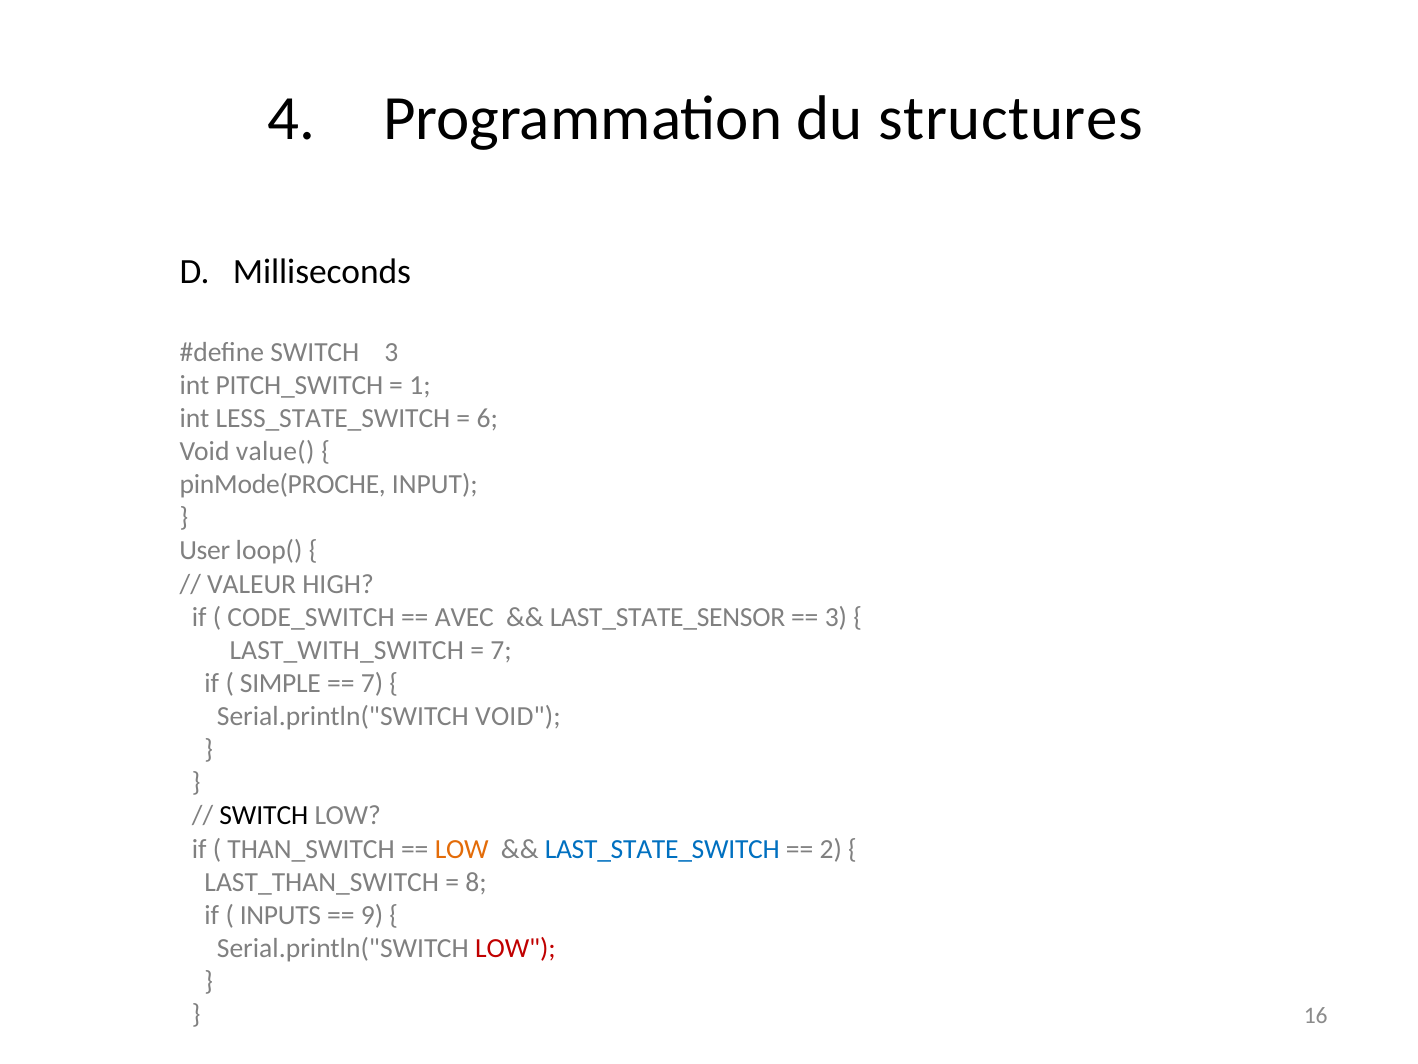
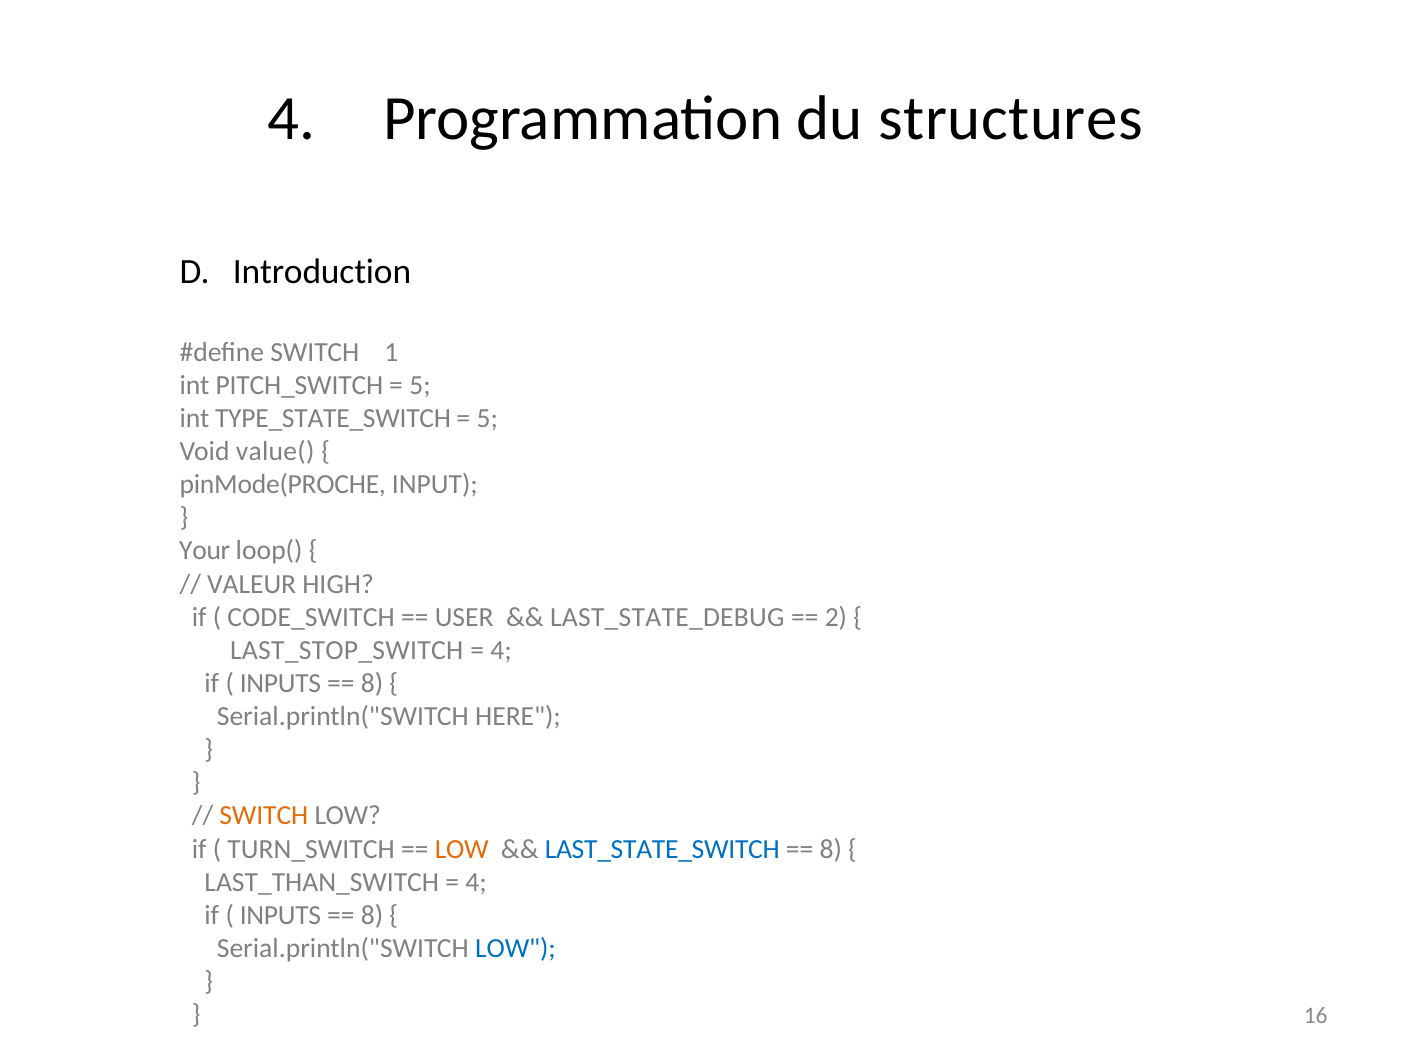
Milliseconds: Milliseconds -> Introduction (322, 272)
SWITCH 3: 3 -> 1 (391, 352)
1: 1 -> 5 (420, 385)
LESS_STATE_SWITCH: LESS_STATE_SWITCH -> TYPE_STATE_SWITCH (333, 418)
6: 6 -> 5 (487, 418)
User: User -> Your (205, 551)
AVEC: AVEC -> USER (464, 617)
LAST_STATE_SENSOR: LAST_STATE_SENSOR -> LAST_STATE_DEBUG (667, 617)
3: 3 -> 2 (836, 617)
LAST_WITH_SWITCH: LAST_WITH_SWITCH -> LAST_STOP_SWITCH (347, 650)
7: 7 -> 4 (501, 650)
SIMPLE: SIMPLE -> INPUTS (280, 683)
7: 7 -> 8 (372, 683)
Serial.println("SWITCH VOID: VOID -> HERE (518, 716)
SWITCH colour: black -> orange (264, 815)
THAN_SWITCH: THAN_SWITCH -> TURN_SWITCH (311, 849)
2: 2 -> 8 (831, 849)
8: 8 -> 4 (476, 882)
9: 9 -> 8 (372, 915)
LOW colour: red -> blue (515, 948)
